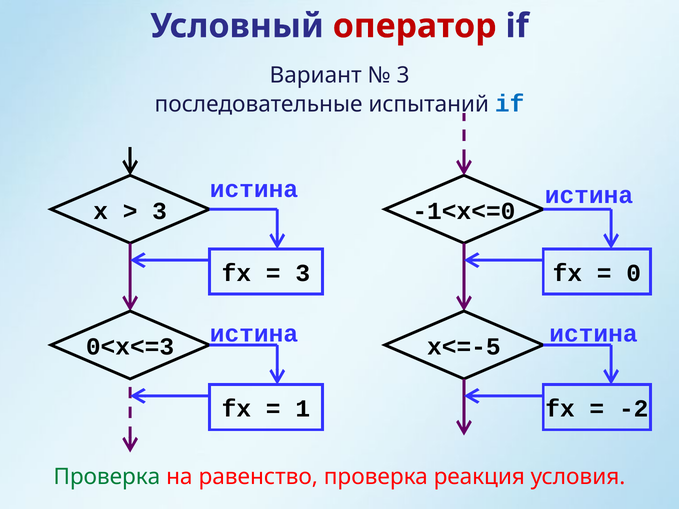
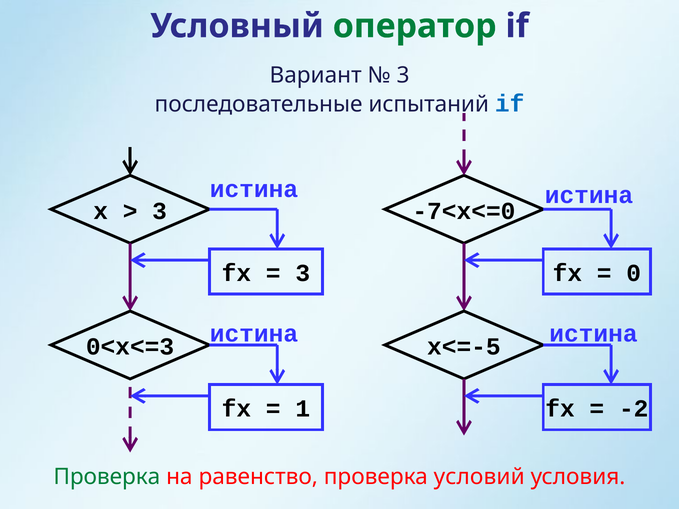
оператор colour: red -> green (415, 26)
-1<x<=0: -1<x<=0 -> -7<x<=0 (464, 211)
реакция: реакция -> условий (479, 477)
